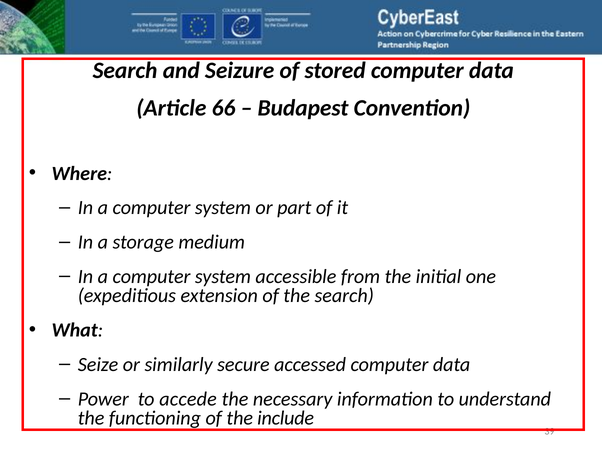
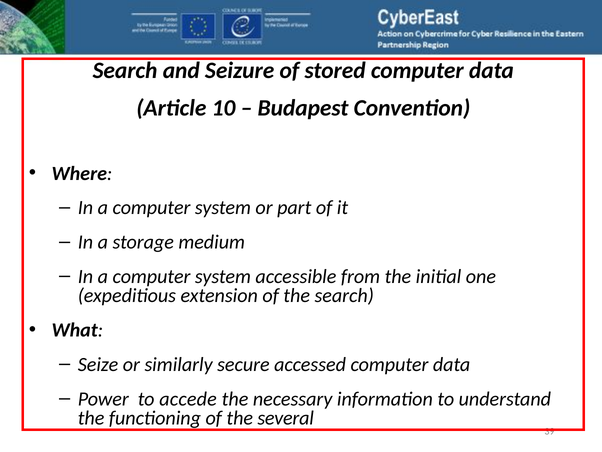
66: 66 -> 10 (224, 108)
include: include -> several (286, 418)
